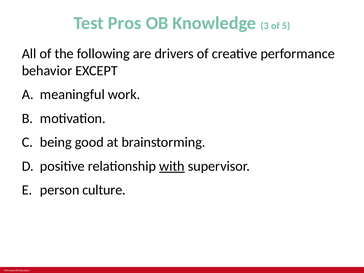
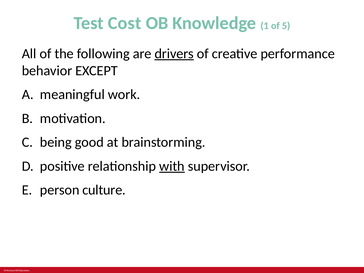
Pros: Pros -> Cost (125, 23)
3: 3 -> 1 (265, 26)
drivers underline: none -> present (174, 54)
